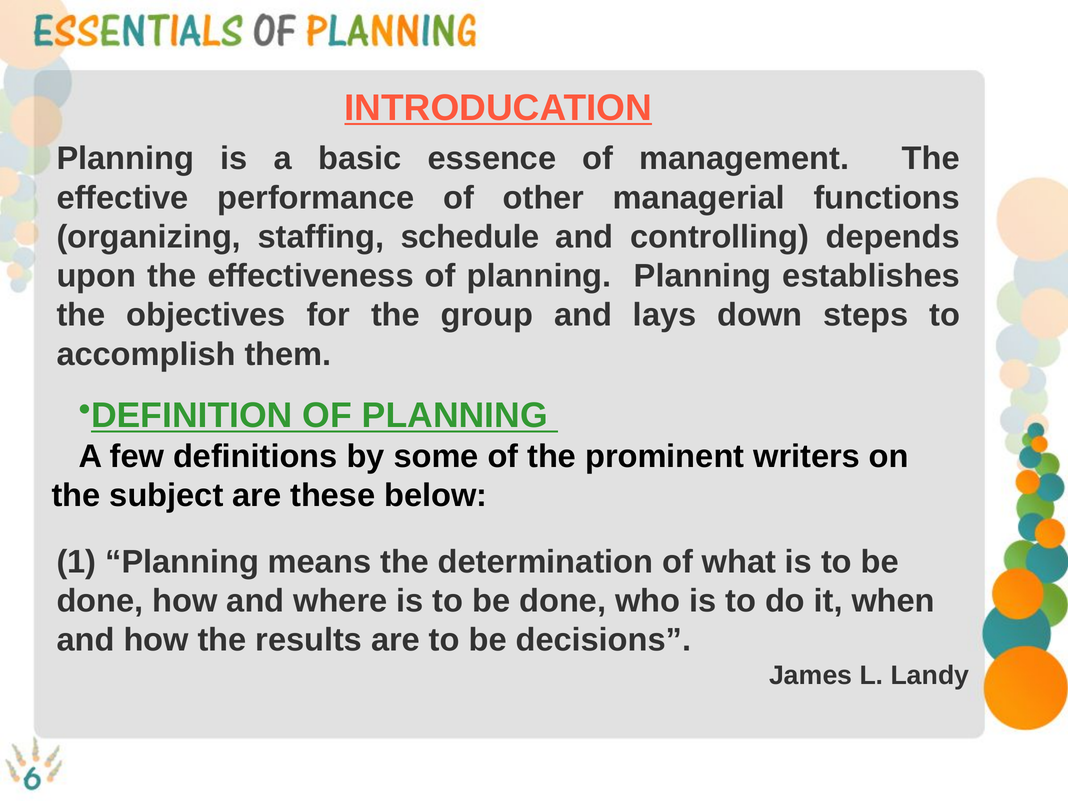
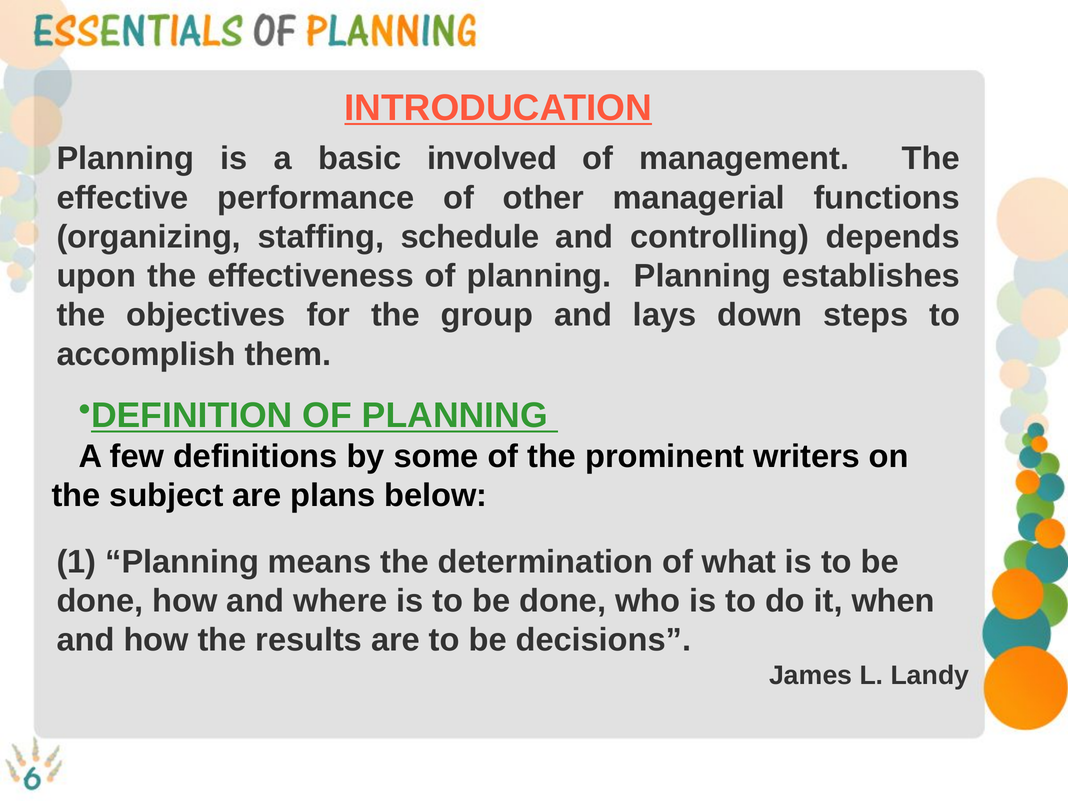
essence: essence -> involved (492, 159)
these: these -> plans (333, 496)
